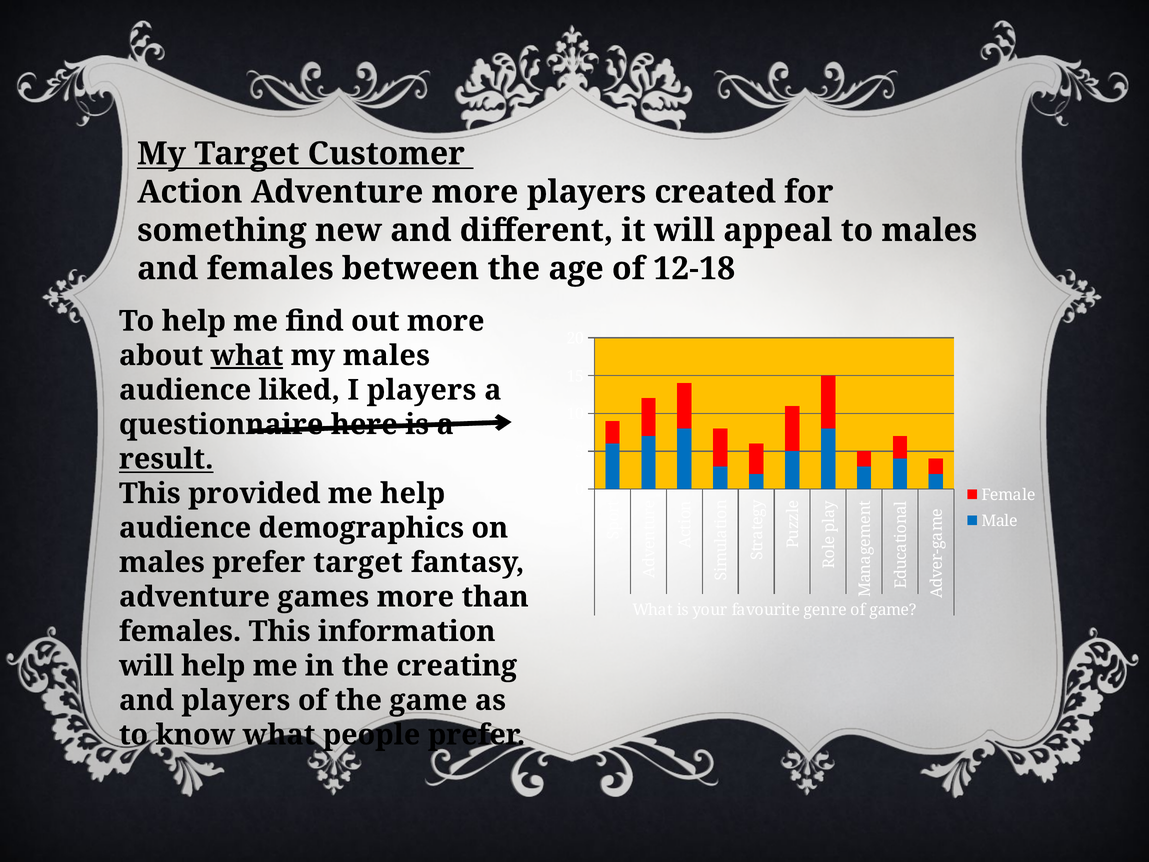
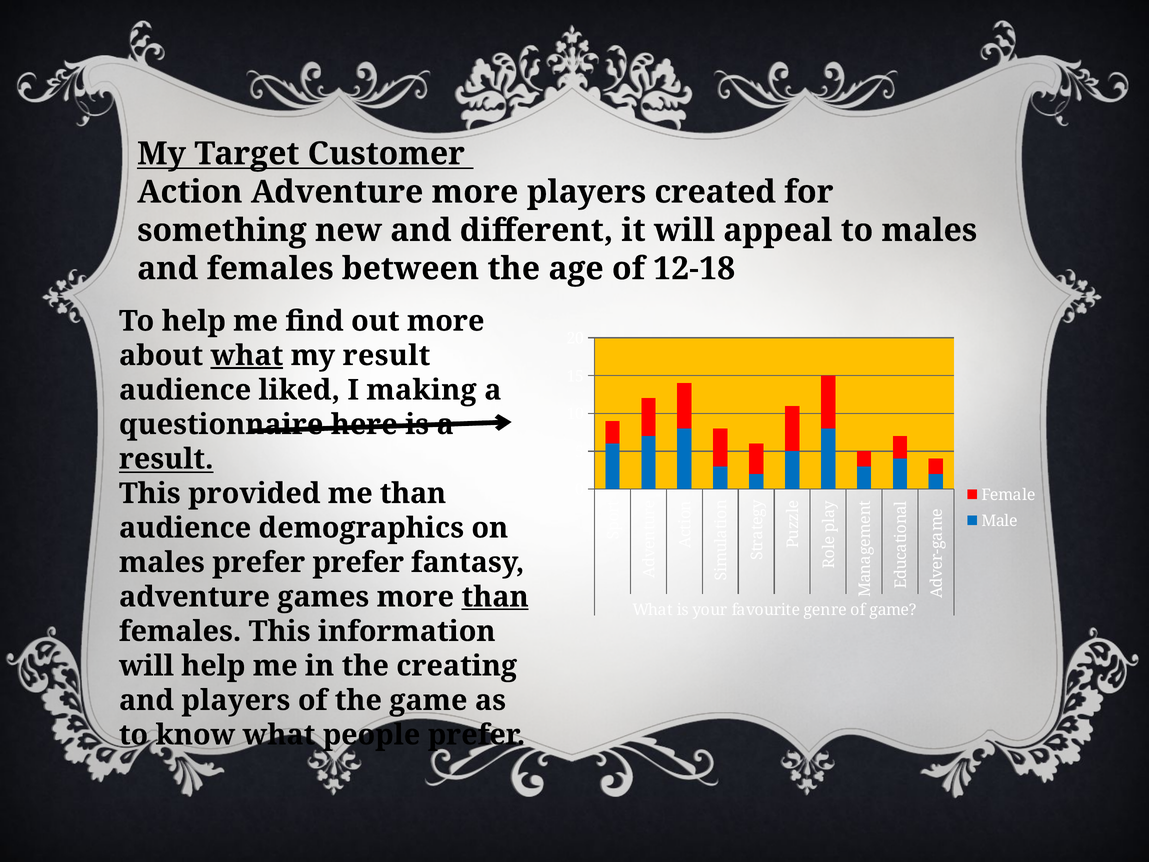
my males: males -> result (386, 356)
I players: players -> making (422, 390)
me help: help -> than (413, 493)
prefer target: target -> prefer (358, 562)
than underline: none -> present (495, 597)
